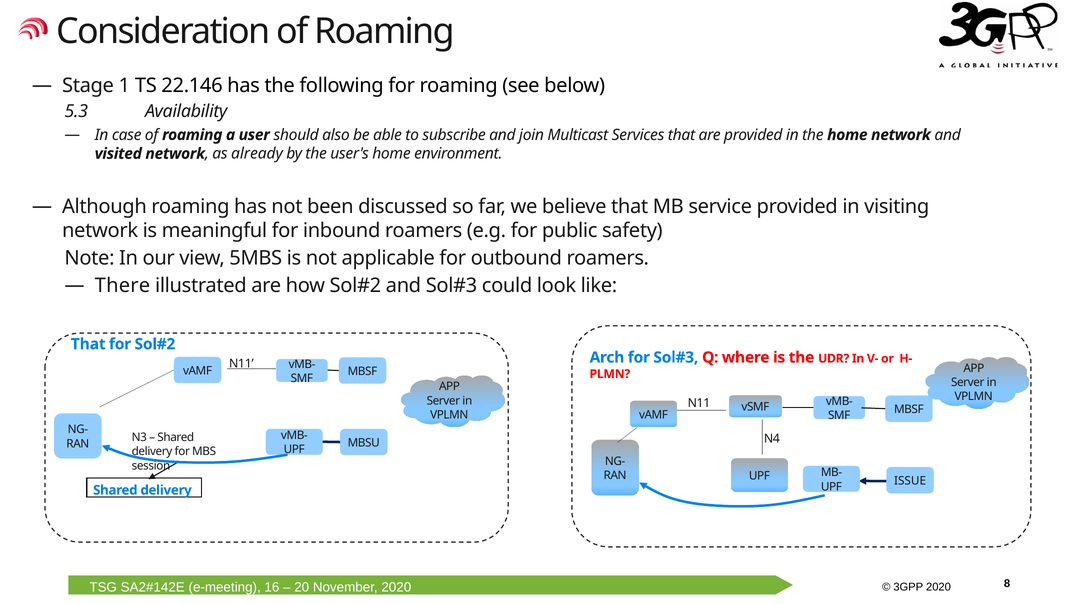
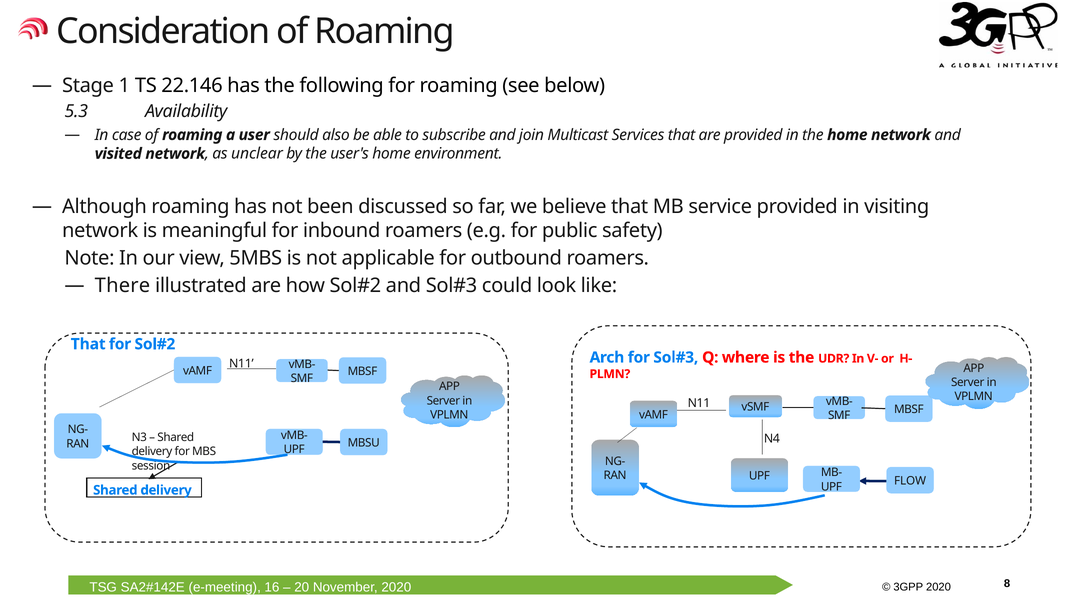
already: already -> unclear (257, 154)
ISSUE: ISSUE -> FLOW (910, 481)
